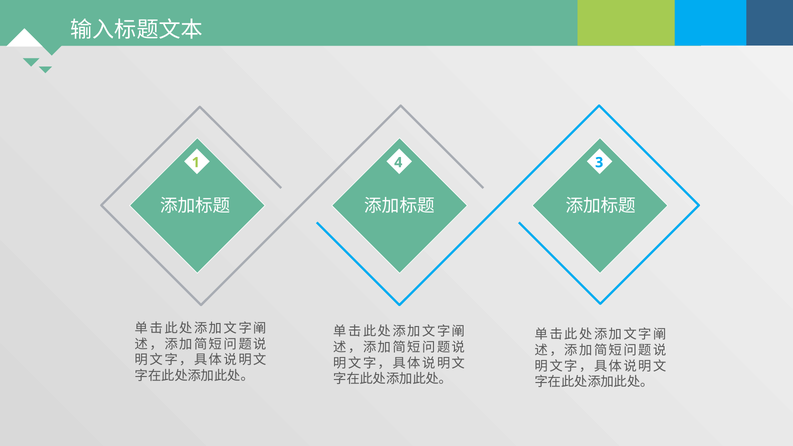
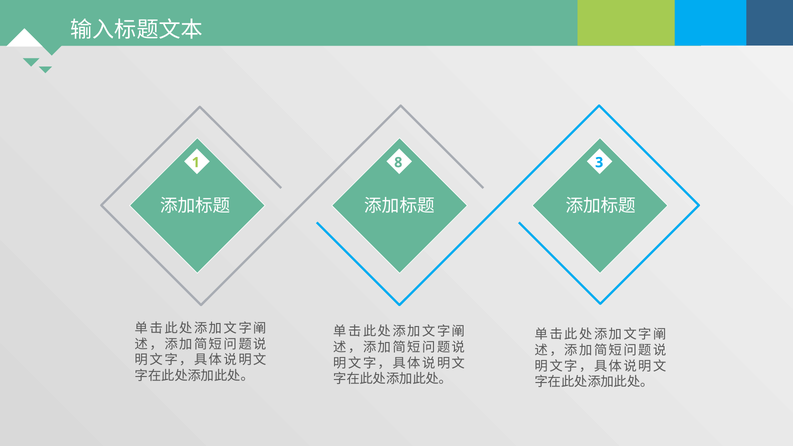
4: 4 -> 8 (398, 163)
